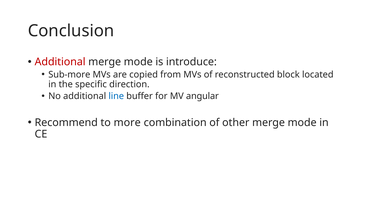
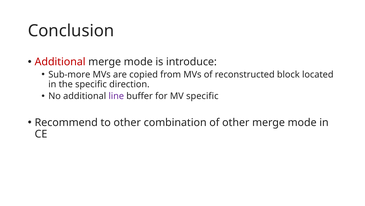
line colour: blue -> purple (116, 96)
MV angular: angular -> specific (202, 96)
to more: more -> other (127, 122)
